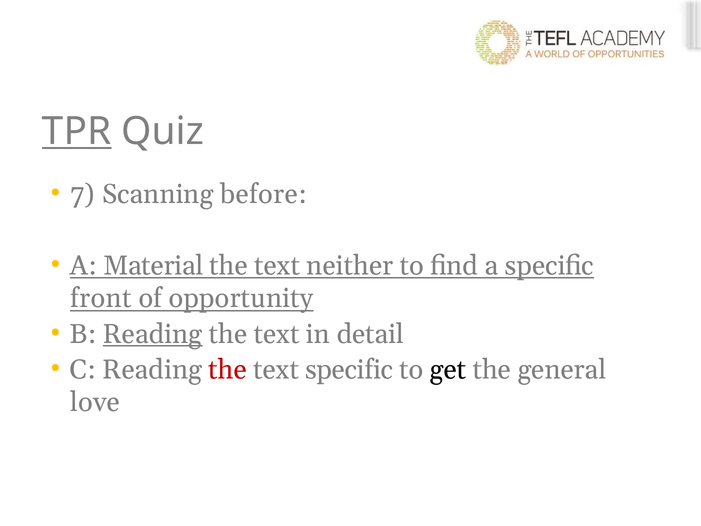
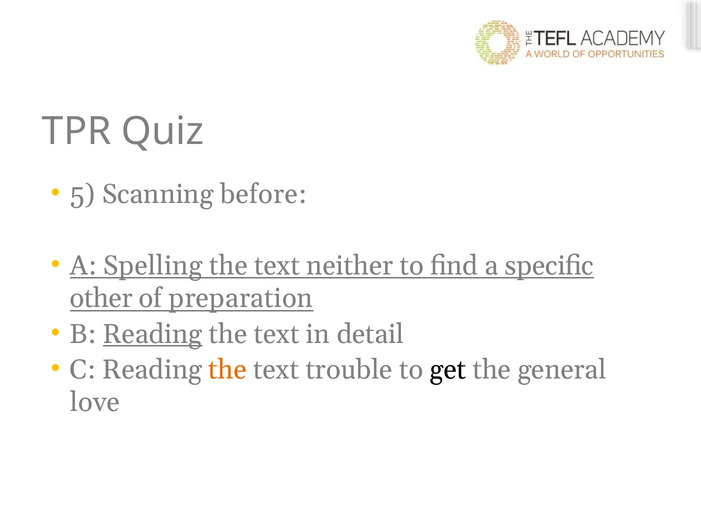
TPR underline: present -> none (77, 131)
7: 7 -> 5 (83, 194)
Material: Material -> Spelling (153, 265)
front: front -> other (101, 298)
opportunity: opportunity -> preparation (241, 298)
the colour: red -> orange (228, 370)
text specific: specific -> trouble (349, 370)
